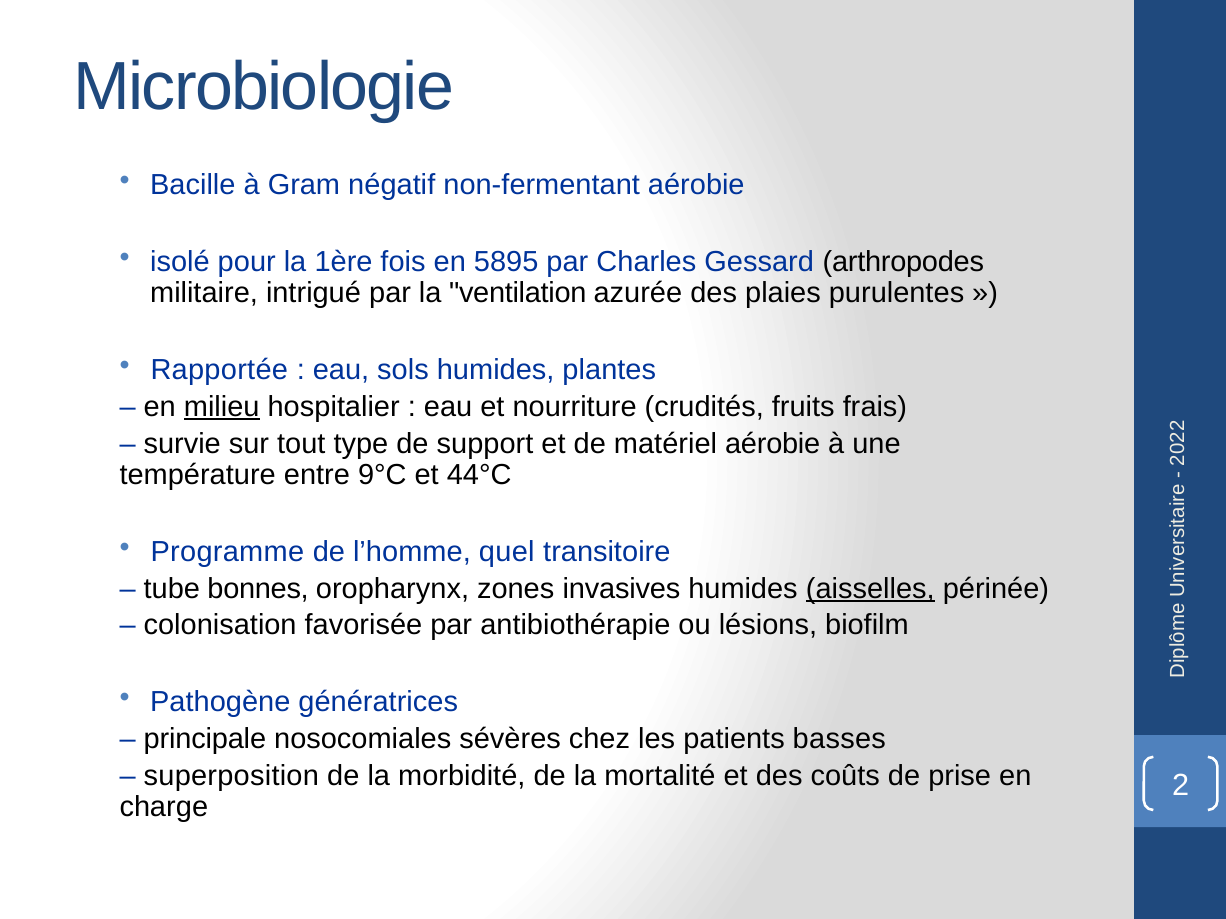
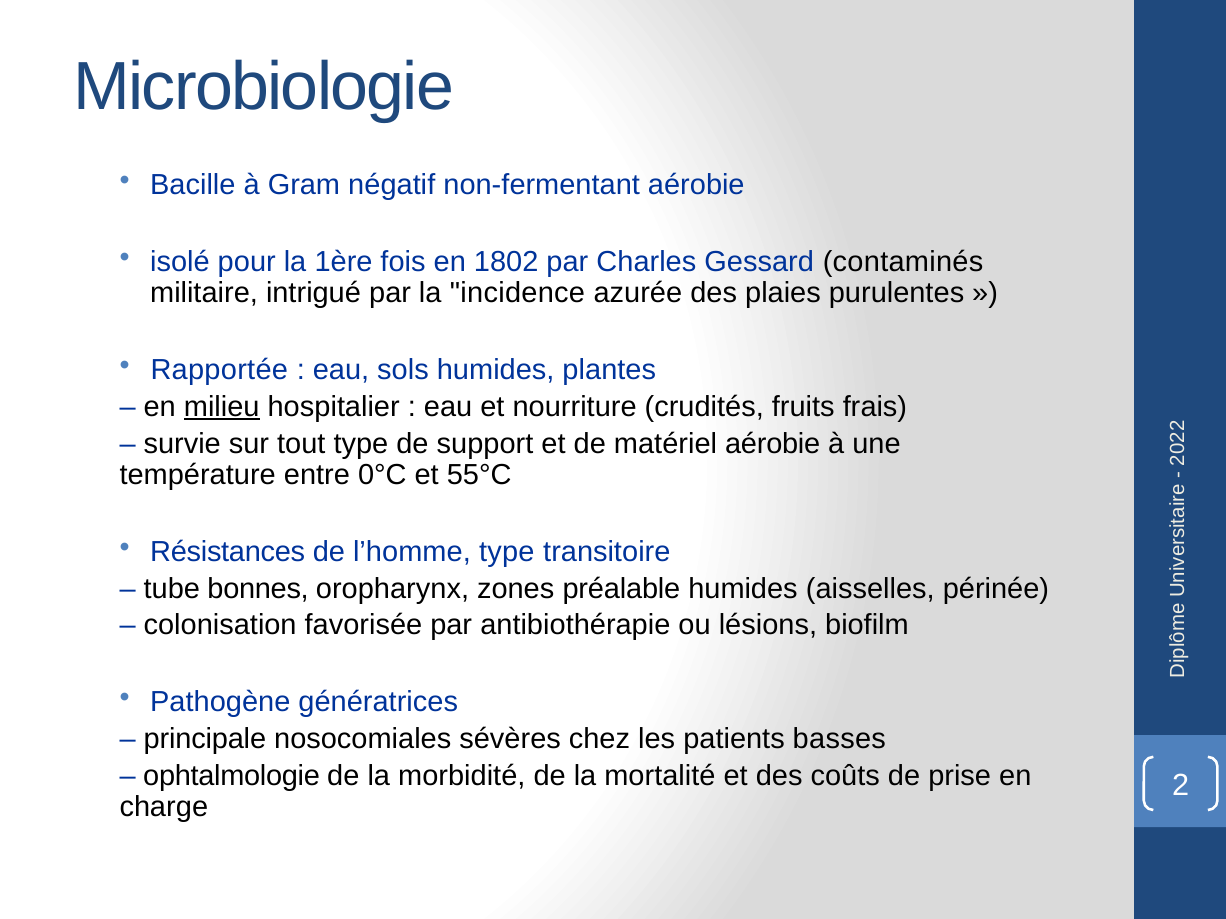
5895: 5895 -> 1802 (506, 262)
arthropodes: arthropodes -> contaminés (903, 262)
ventilation: ventilation -> incidence (517, 293)
9°C: 9°C -> 0°C (382, 475)
44°C: 44°C -> 55°C (479, 475)
Programme: Programme -> Résistances (228, 552)
l’homme quel: quel -> type (507, 552)
invasives: invasives -> préalable (621, 589)
aisselles underline: present -> none (870, 589)
superposition: superposition -> ophtalmologie (232, 776)
